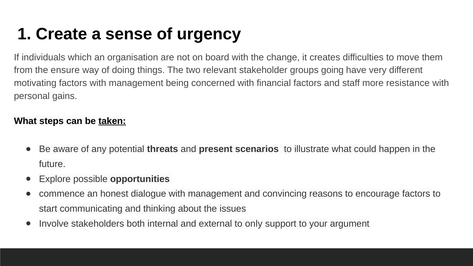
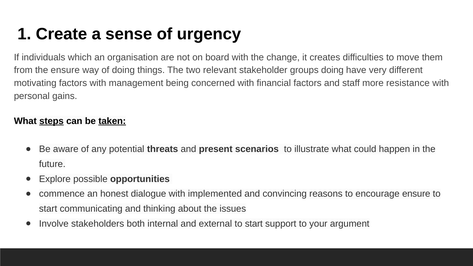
groups going: going -> doing (332, 70)
steps underline: none -> present (52, 121)
dialogue with management: management -> implemented (215, 194)
encourage factors: factors -> ensure (416, 194)
external to only: only -> start (254, 224)
